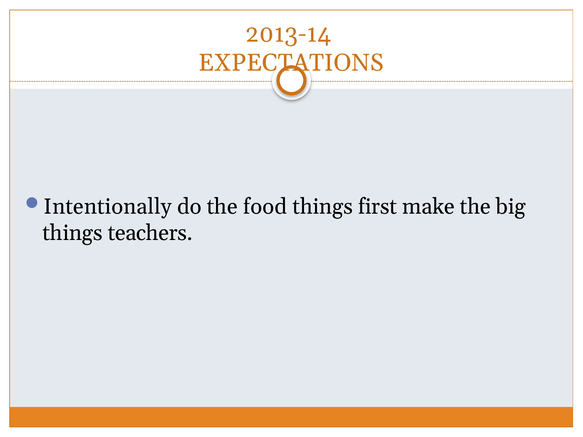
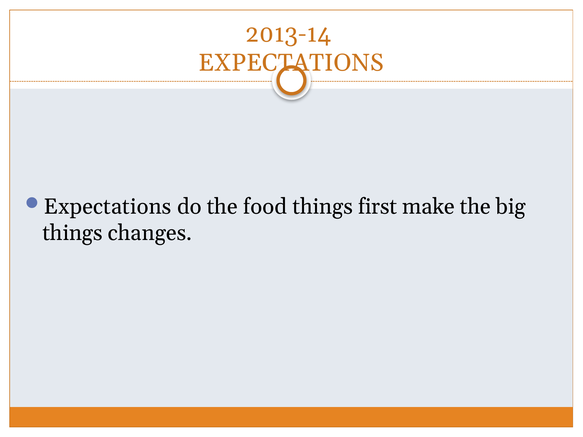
Intentionally: Intentionally -> Expectations (108, 207)
teachers: teachers -> changes (150, 233)
